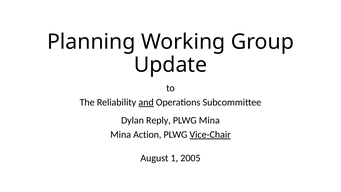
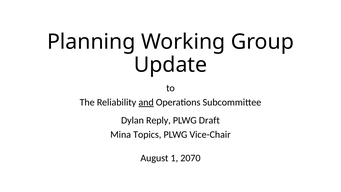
PLWG Mina: Mina -> Draft (209, 120)
Action: Action -> Topics (147, 134)
Vice-Chair underline: present -> none (210, 134)
2005: 2005 -> 2070 (190, 158)
